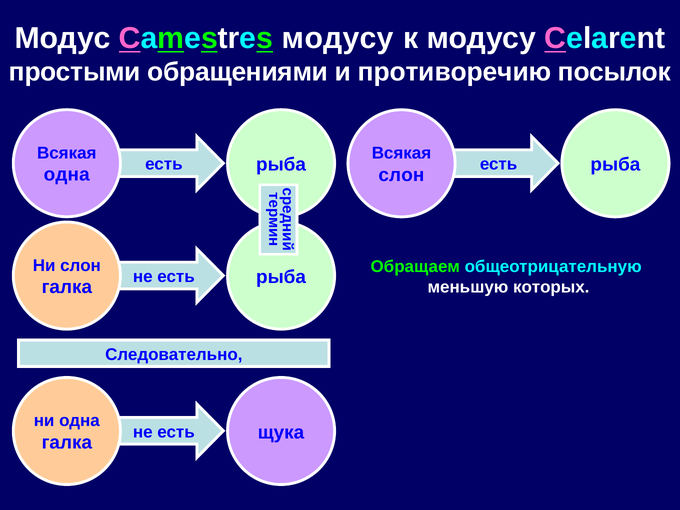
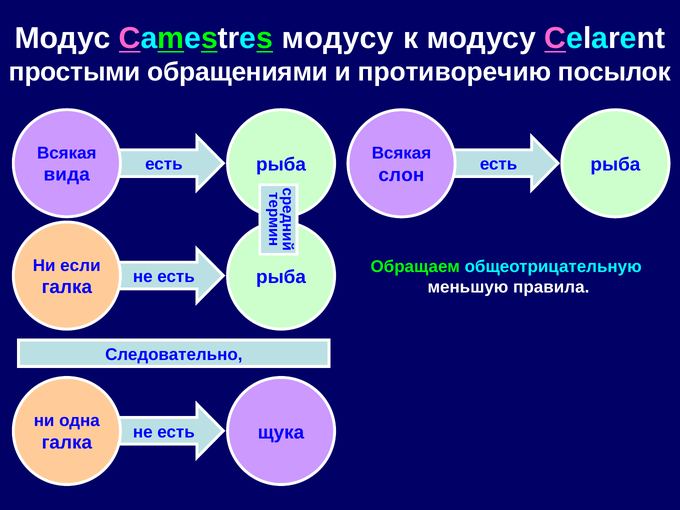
одна: одна -> вида (67, 175)
Ни слон: слон -> если (80, 265)
которых: которых -> правила (551, 287)
